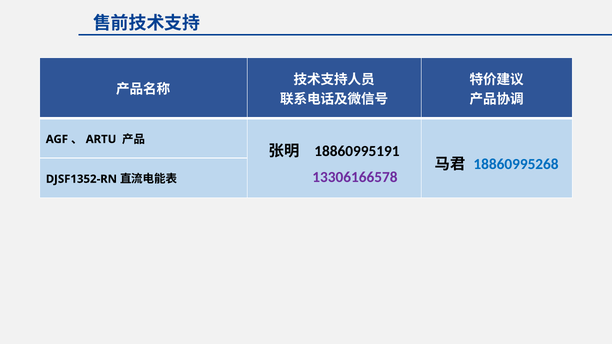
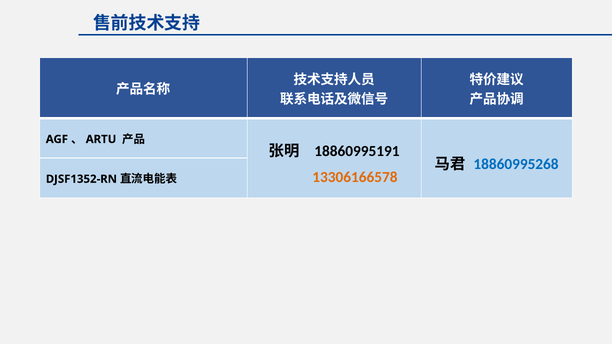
13306166578 colour: purple -> orange (355, 178)
